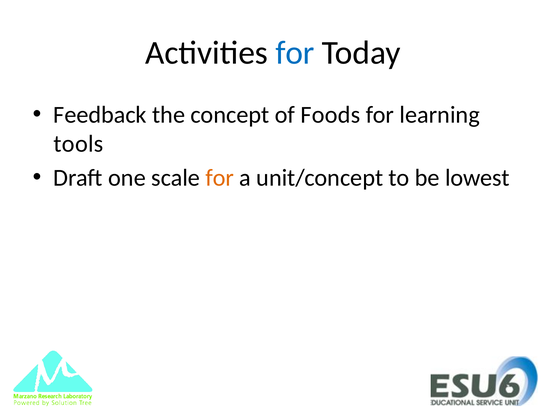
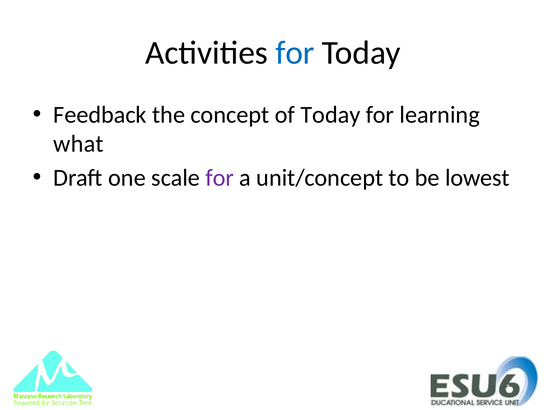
of Foods: Foods -> Today (330, 115)
tools: tools -> what (78, 144)
for colour: orange -> purple (220, 178)
